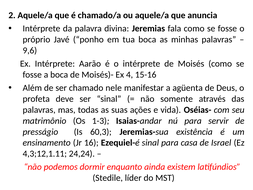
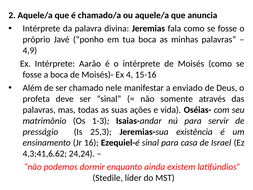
9,6: 9,6 -> 4,9 (30, 50)
agüenta: agüenta -> enviado (188, 88)
60,3: 60,3 -> 25,3 (101, 132)
4,3;12,1.11: 4,3;12,1.11 -> 4,3;41,6.62 (45, 154)
